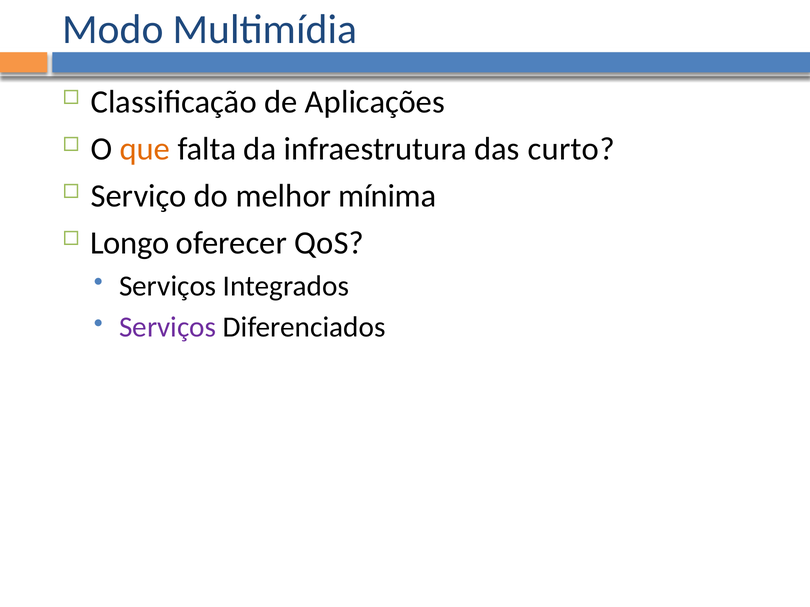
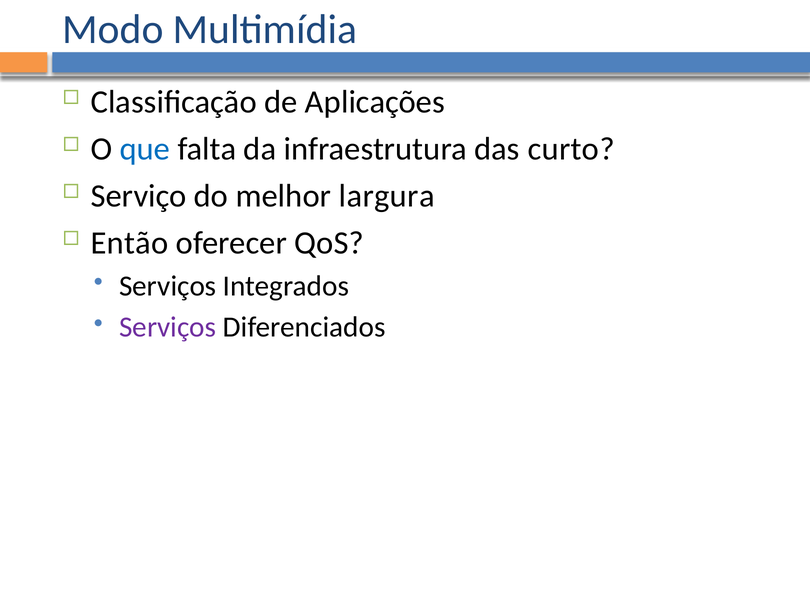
que colour: orange -> blue (145, 149)
mínima: mínima -> largura (387, 196)
Longo: Longo -> Então (129, 243)
